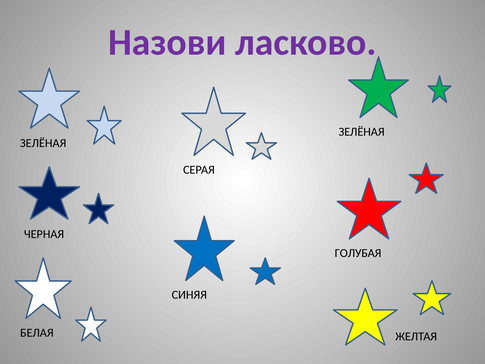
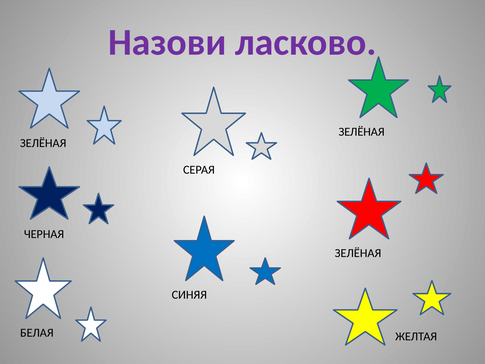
ГОЛУБАЯ: ГОЛУБАЯ -> ЗЕЛЁНАЯ (358, 253)
